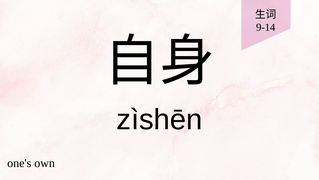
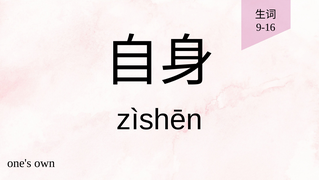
9-14: 9-14 -> 9-16 (266, 27)
